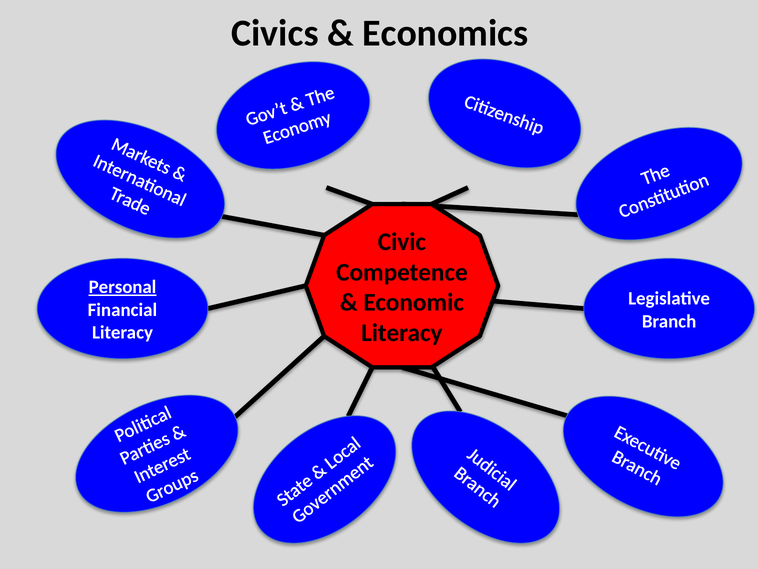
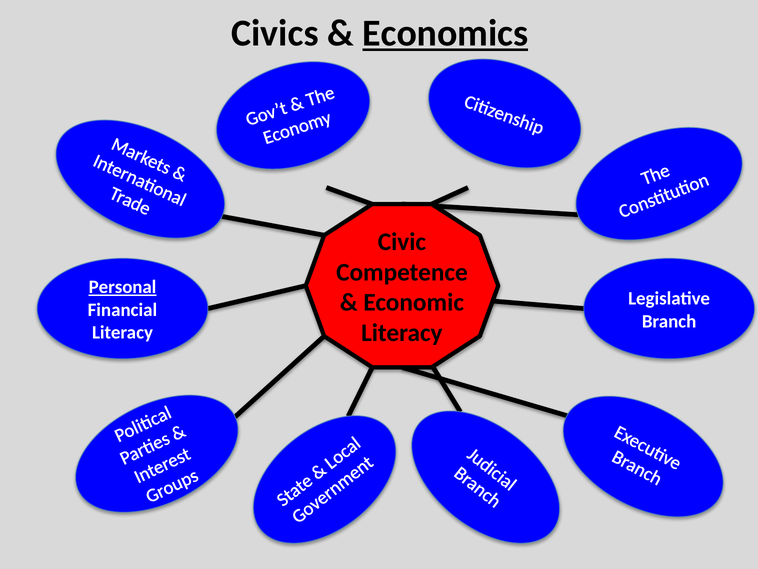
Economics underline: none -> present (445, 33)
